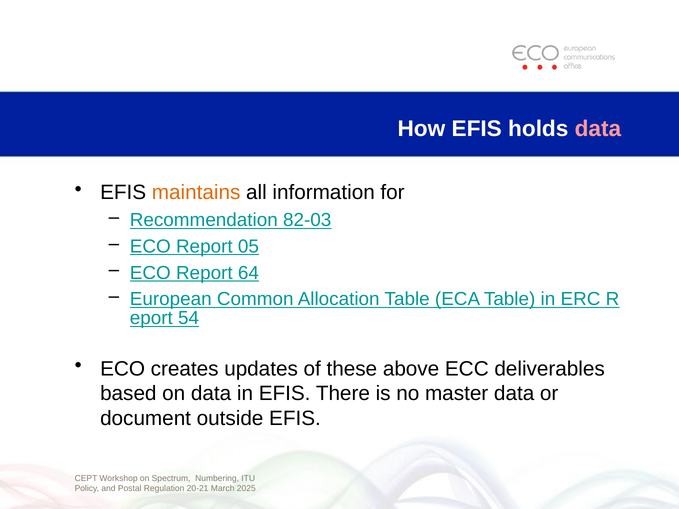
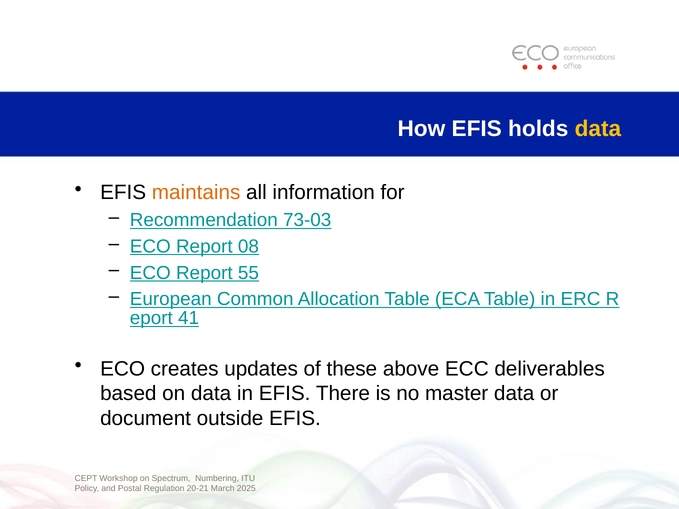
data colour: pink -> yellow (598, 129)
82-03: 82-03 -> 73-03 (307, 220)
05: 05 -> 08 (248, 247)
64: 64 -> 55 (248, 273)
54: 54 -> 41 (189, 318)
